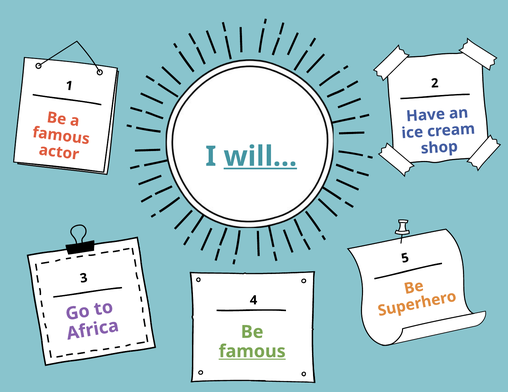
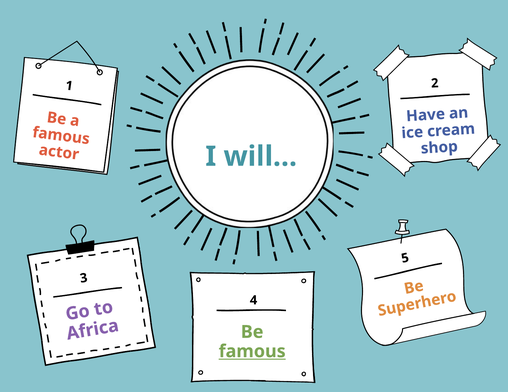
will… underline: present -> none (260, 157)
